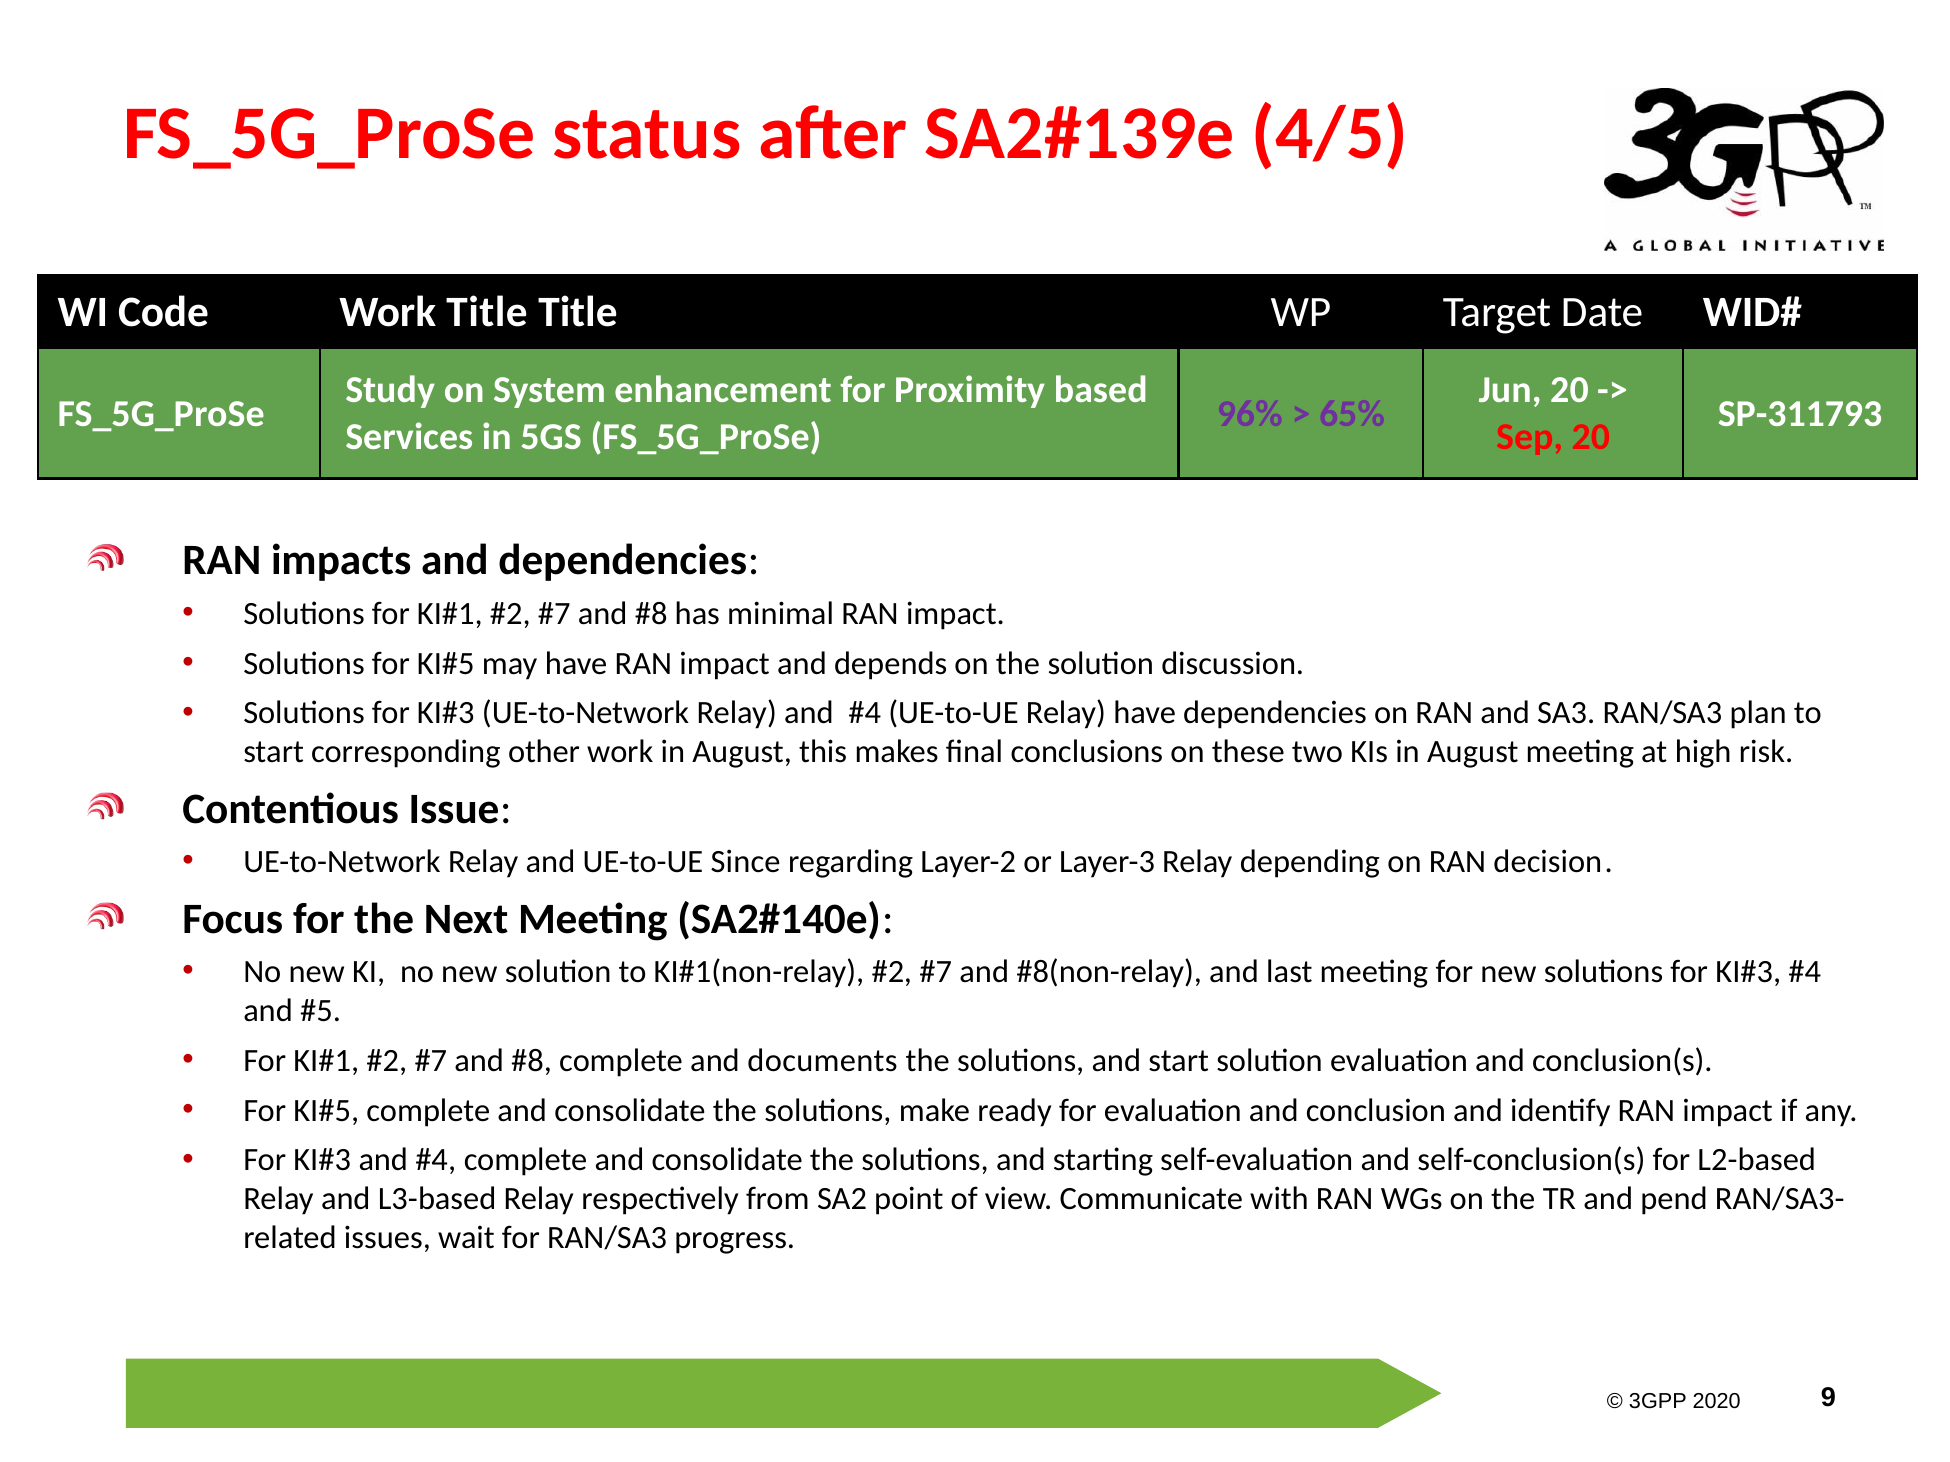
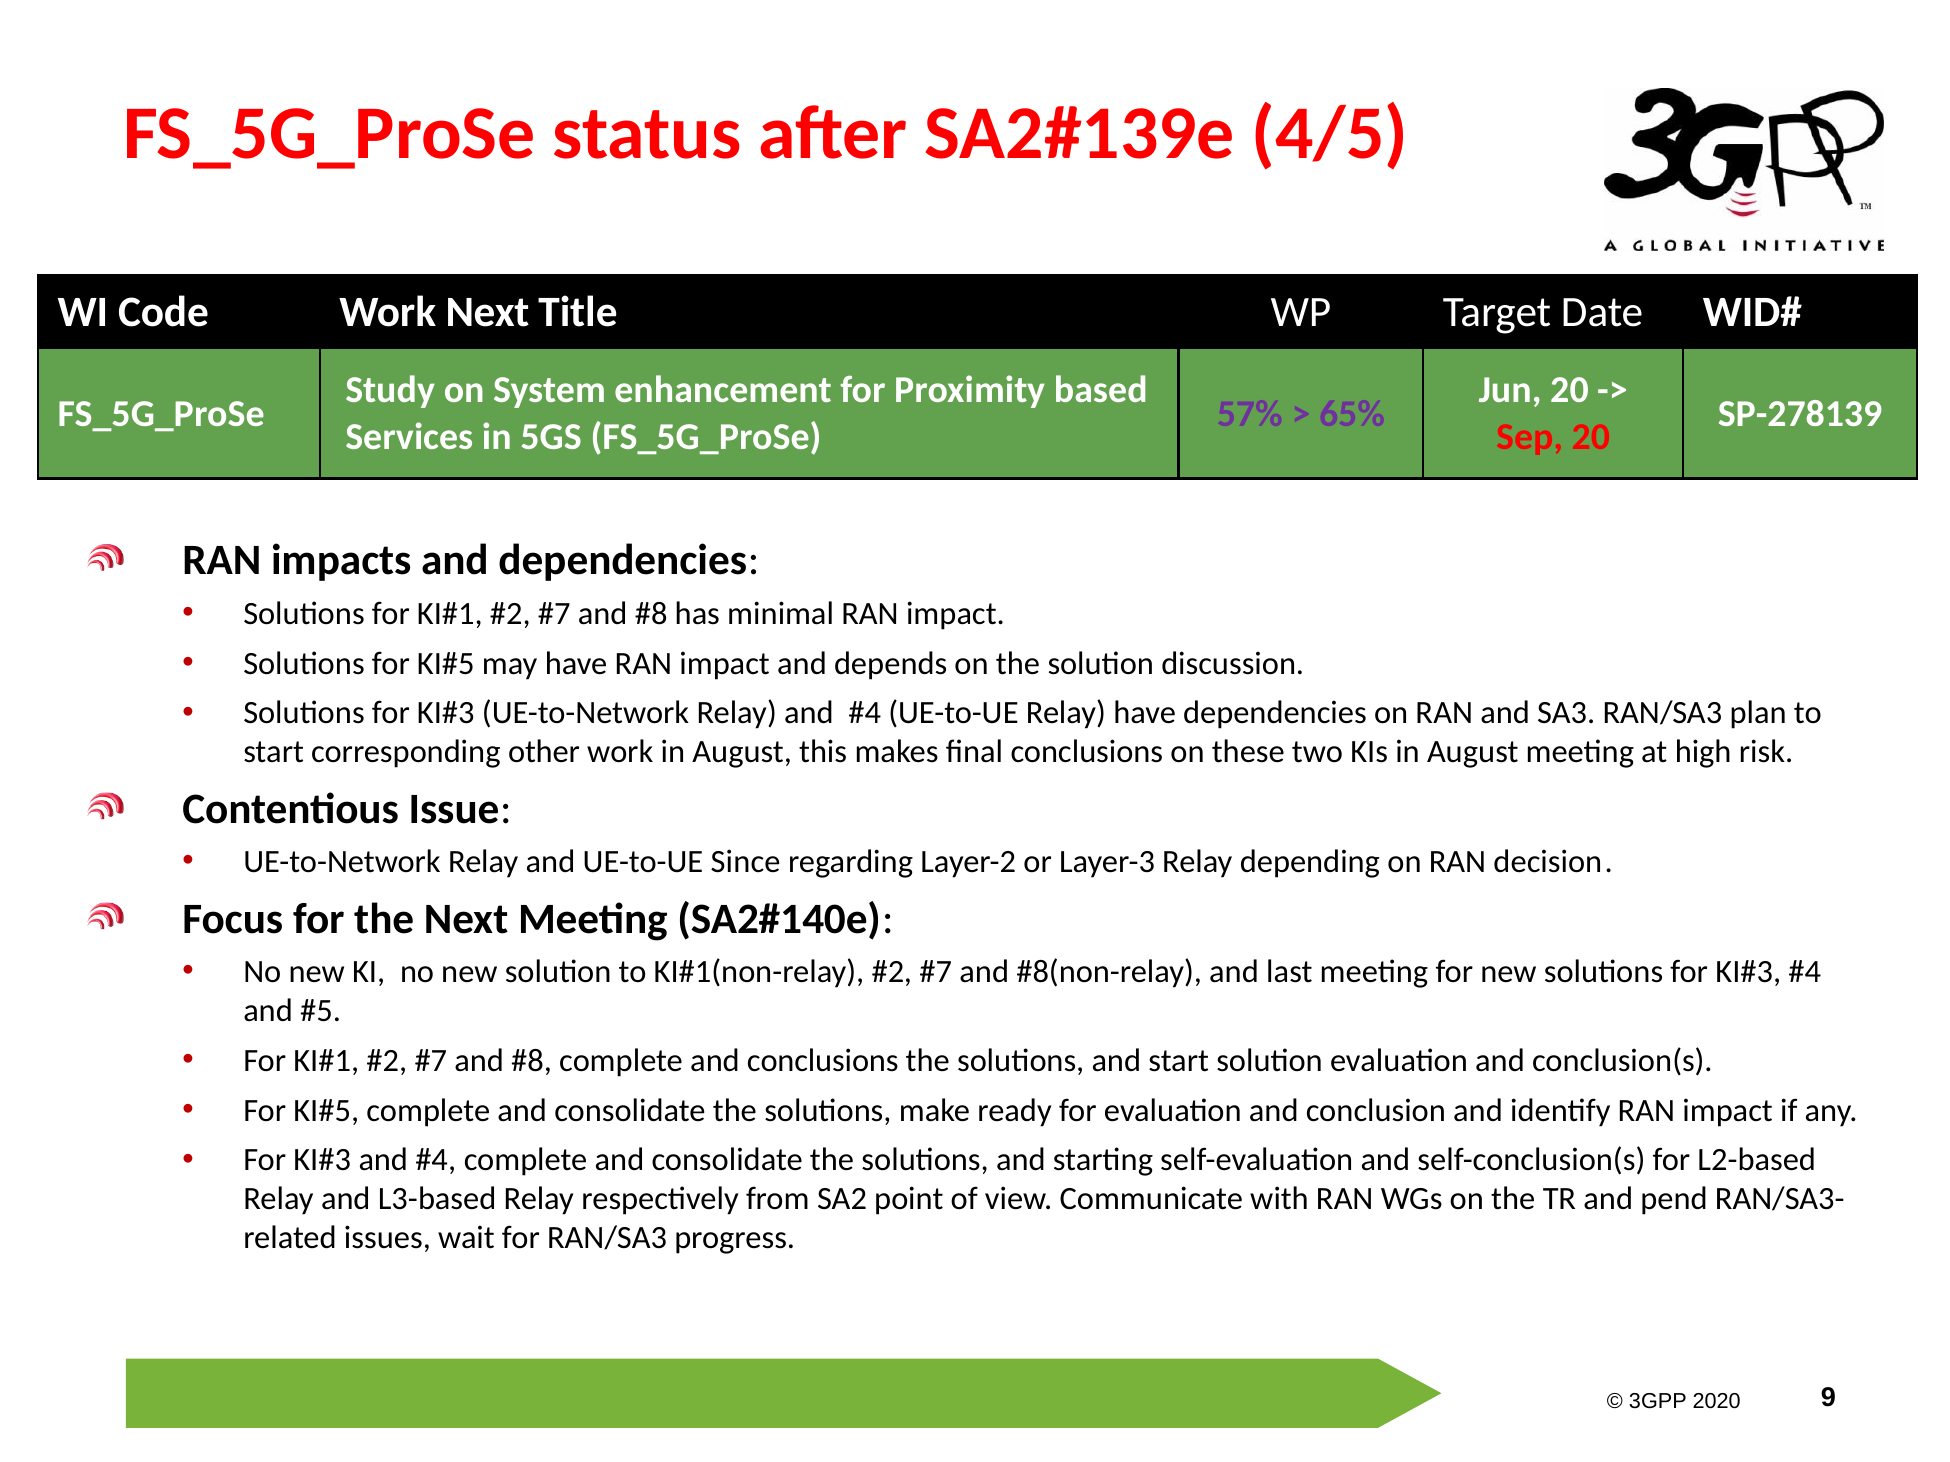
Work Title: Title -> Next (487, 312)
96%: 96% -> 57% (1250, 414)
SP-311793: SP-311793 -> SP-278139 (1800, 414)
and documents: documents -> conclusions (823, 1061)
